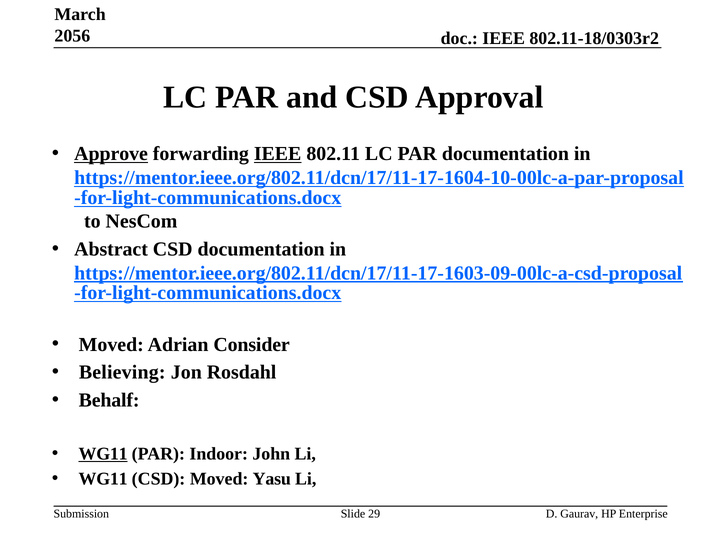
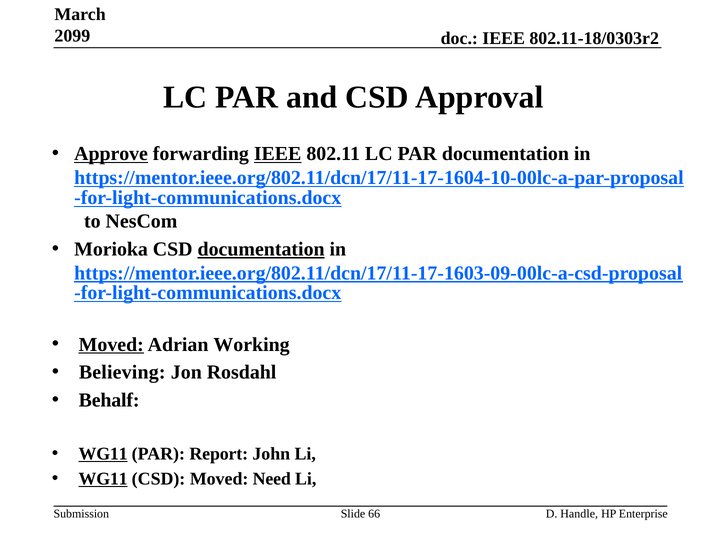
2056: 2056 -> 2099 (72, 36)
Abstract: Abstract -> Morioka (111, 249)
documentation underline: none -> present (261, 249)
Moved underline: none -> present (111, 345)
Consider: Consider -> Working (252, 345)
Indoor: Indoor -> Report (219, 454)
WG11 underline: none -> present (103, 479)
Yasu: Yasu -> Need (272, 479)
29: 29 -> 66 (374, 514)
Gaurav: Gaurav -> Handle (579, 514)
